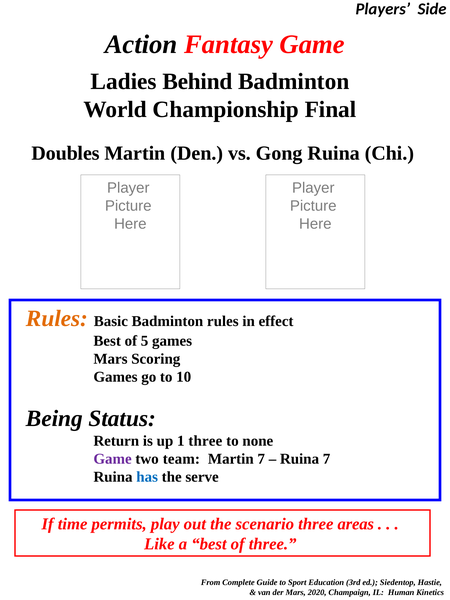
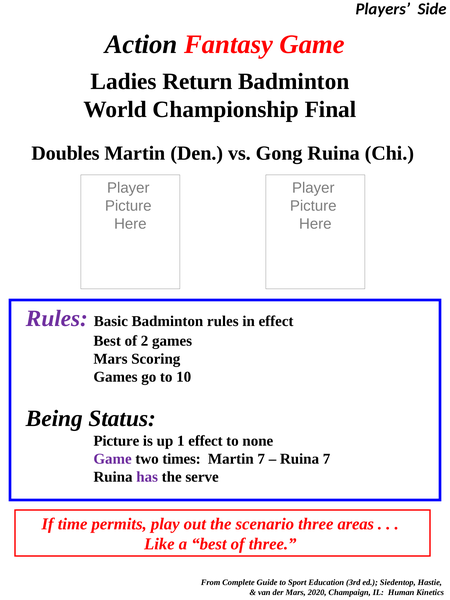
Behind: Behind -> Return (197, 81)
Rules colour: orange -> purple (57, 319)
5: 5 -> 2 (145, 341)
Return: Return -> Picture (116, 441)
1 three: three -> effect (205, 441)
team: team -> times (182, 459)
has colour: blue -> purple (147, 477)
